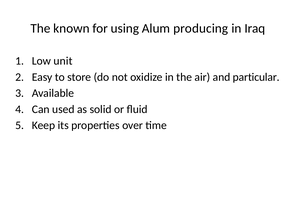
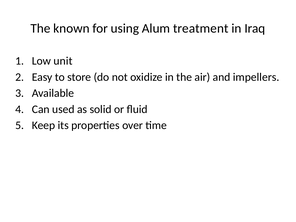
producing: producing -> treatment (201, 28)
particular: particular -> impellers (256, 77)
